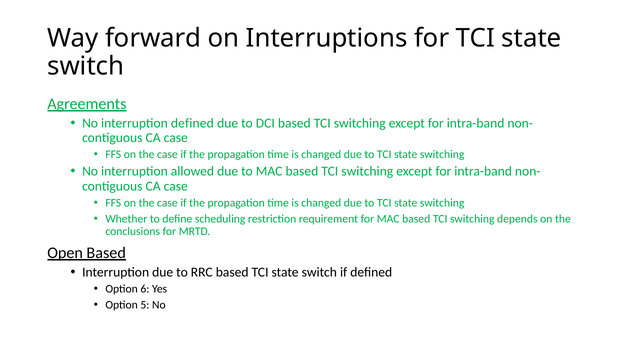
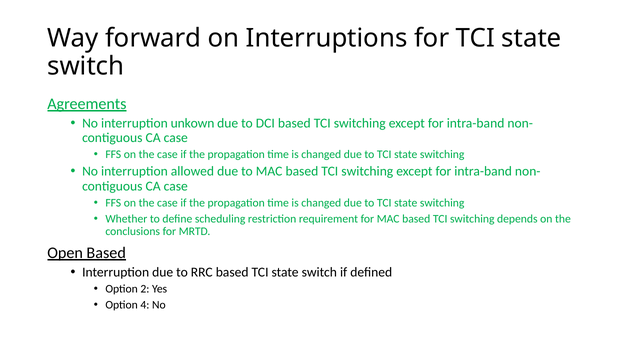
interruption defined: defined -> unkown (193, 123)
6: 6 -> 2 (145, 289)
5: 5 -> 4 (145, 304)
